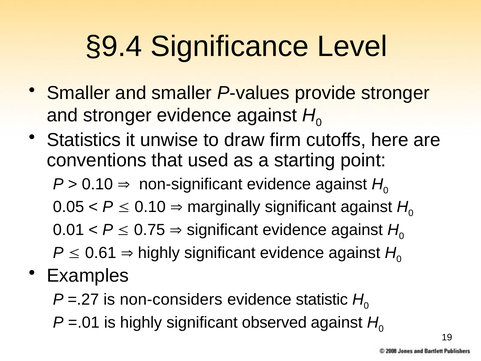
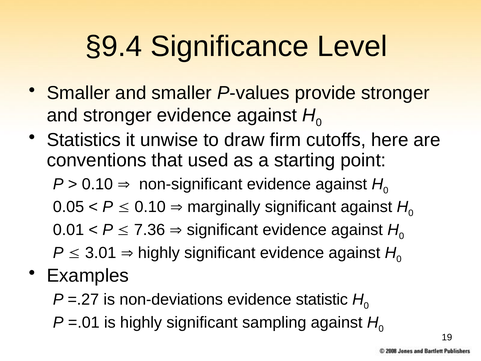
0.75: 0.75 -> 7.36 (150, 230)
0.61: 0.61 -> 3.01 (101, 253)
non-considers: non-considers -> non-deviations (171, 299)
observed: observed -> sampling (274, 322)
